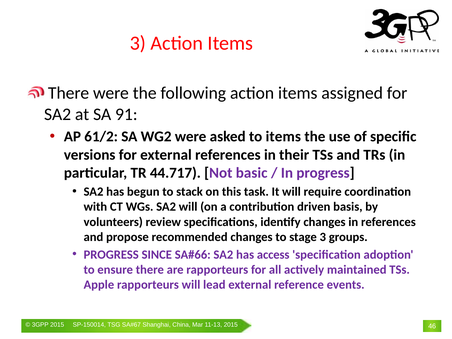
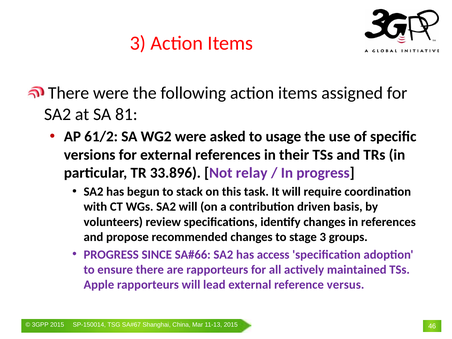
91: 91 -> 81 (126, 114)
to items: items -> usage (283, 137)
44.717: 44.717 -> 33.896 (175, 173)
basic: basic -> relay (252, 173)
events: events -> versus (346, 285)
